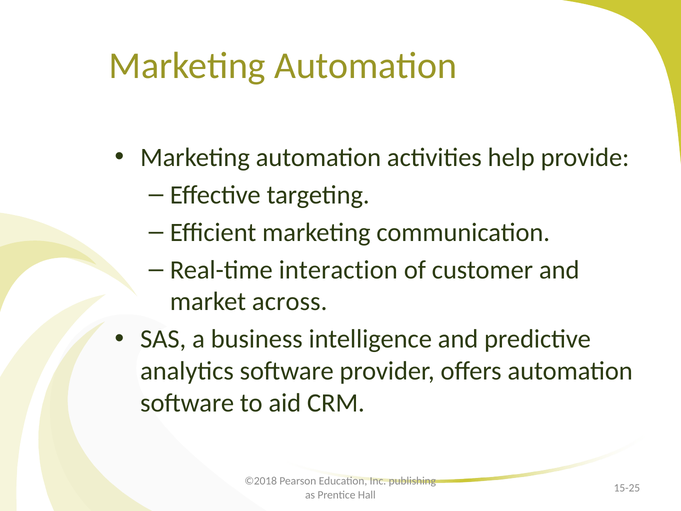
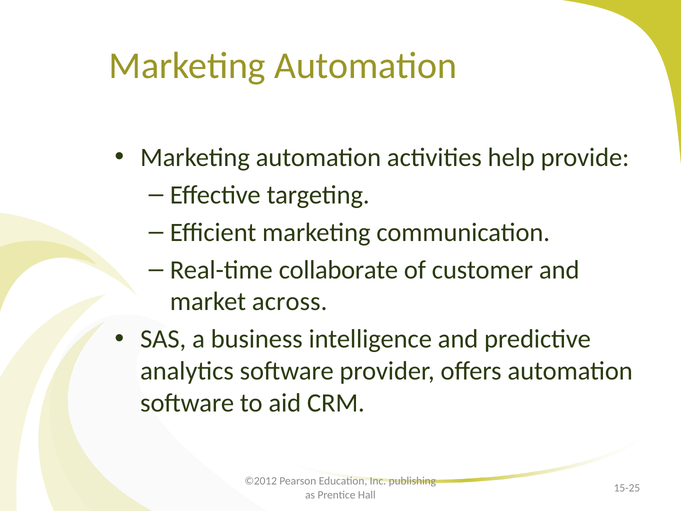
interaction: interaction -> collaborate (338, 270)
©2018: ©2018 -> ©2012 (261, 481)
